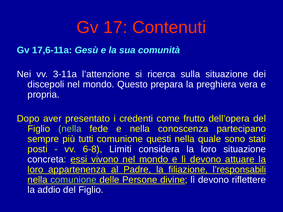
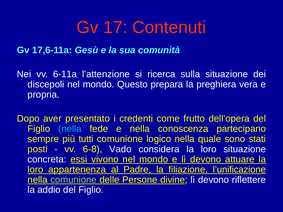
3-11a: 3-11a -> 6-11a (65, 74)
nella colour: light green -> light blue (70, 129)
questi: questi -> logico (159, 139)
Limiti: Limiti -> Vado (120, 149)
l’responsabili: l’responsabili -> l’unificazione (239, 170)
